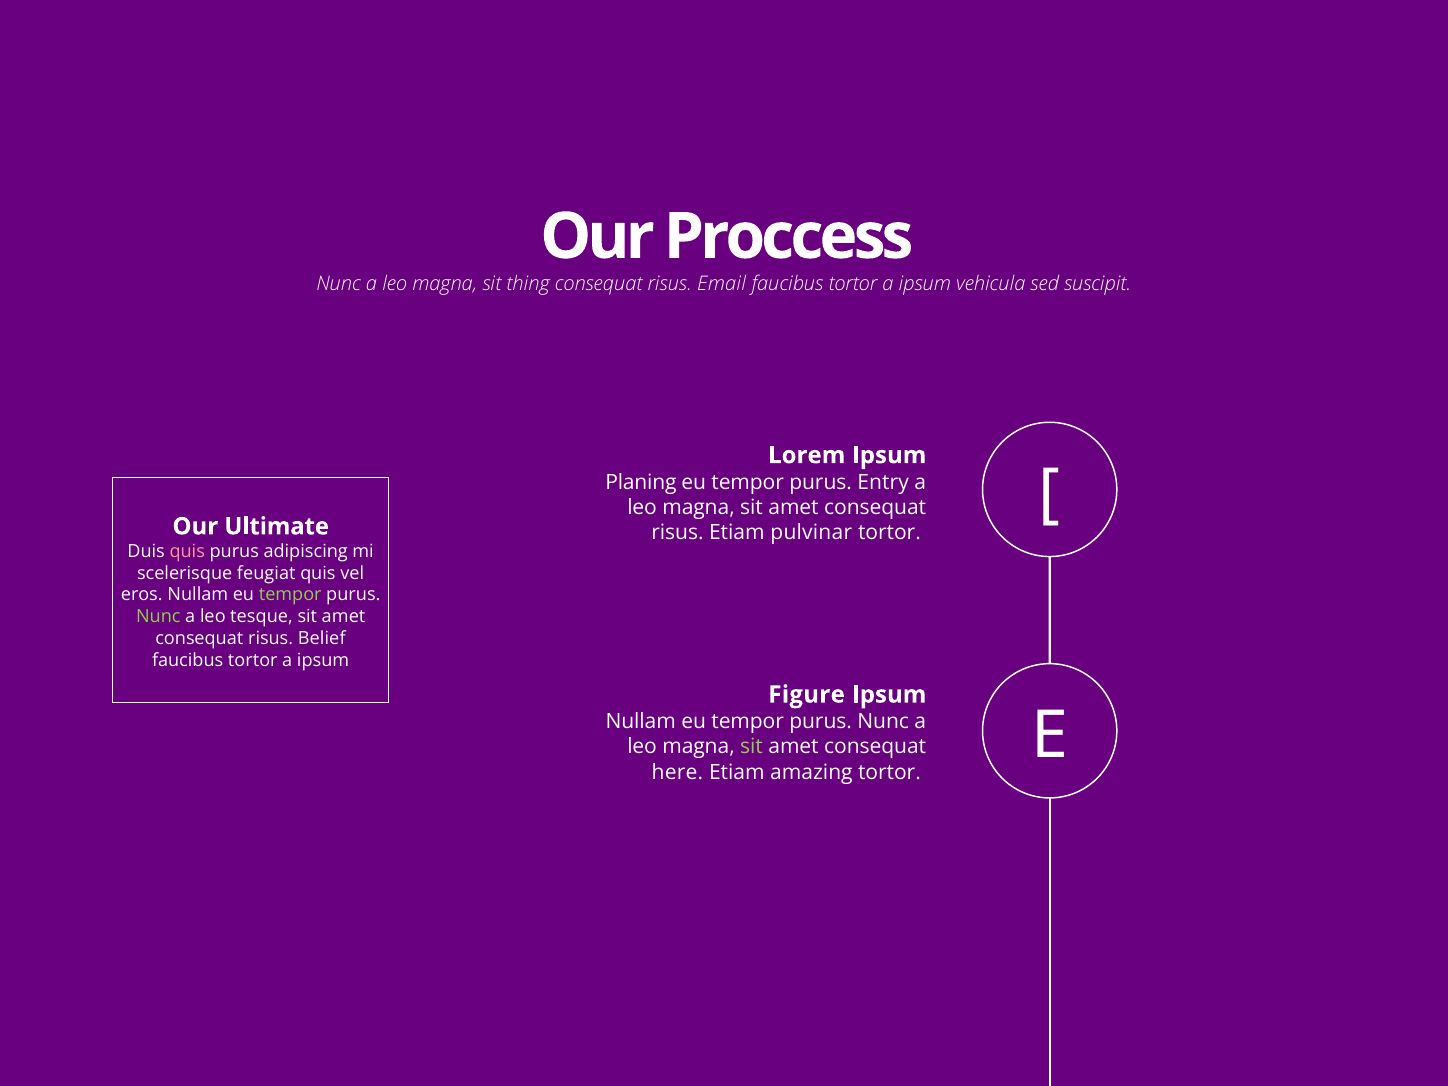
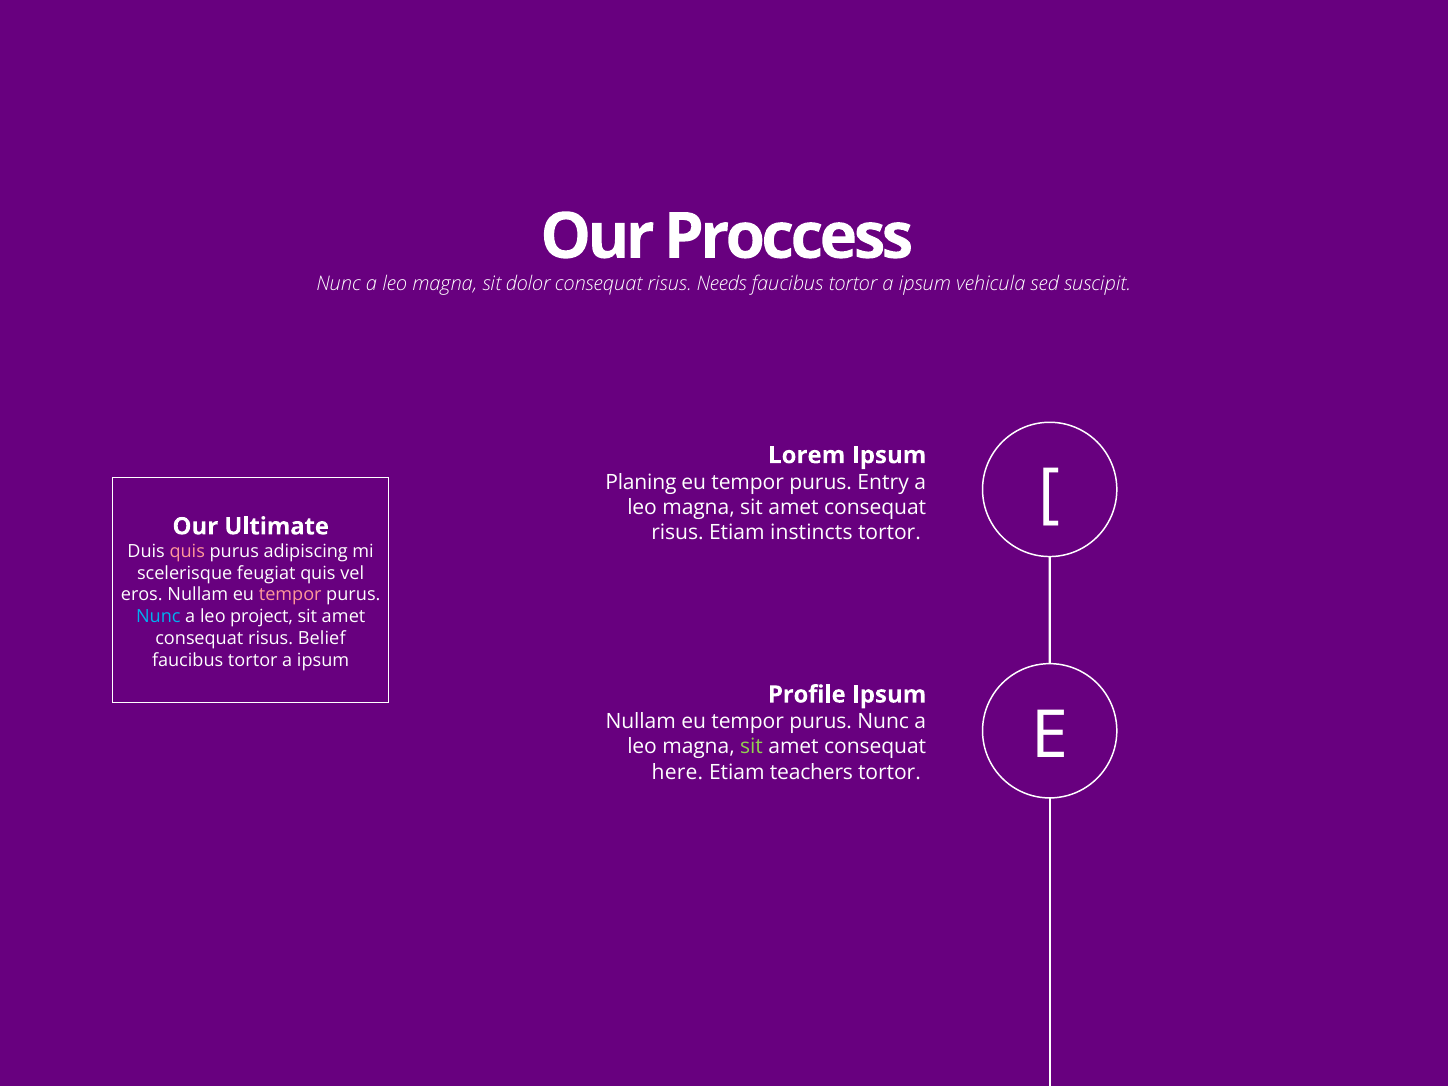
thing: thing -> dolor (528, 284)
Email: Email -> Needs (722, 284)
pulvinar: pulvinar -> instincts (811, 533)
tempor colour: light green -> pink (290, 595)
Nunc colour: light green -> light blue (158, 617)
tesque: tesque -> project (262, 617)
Figure: Figure -> Profile (807, 695)
amazing: amazing -> teachers (811, 772)
